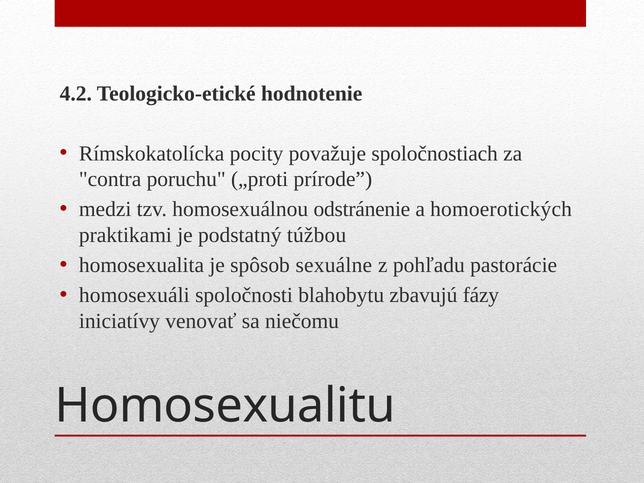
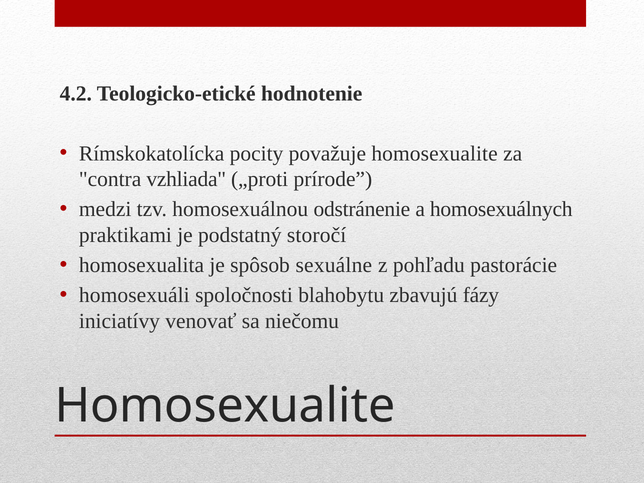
považuje spoločnostiach: spoločnostiach -> homosexualite (435, 154)
poruchu: poruchu -> vzhliada (186, 179)
homoerotických: homoerotických -> homosexuálnych (501, 209)
túžbou: túžbou -> storočí (317, 235)
Homosexualitu: Homosexualitu -> Homosexualite (225, 406)
